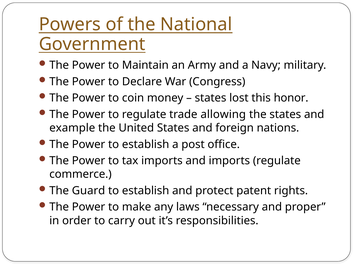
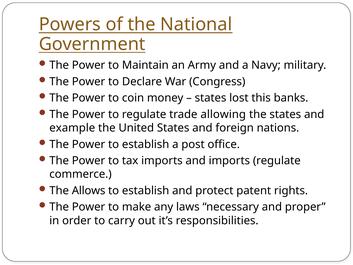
honor: honor -> banks (291, 98)
Guard: Guard -> Allows (89, 190)
